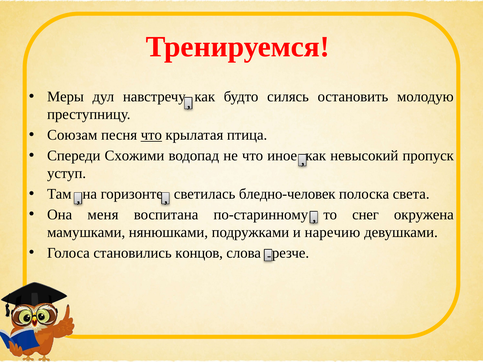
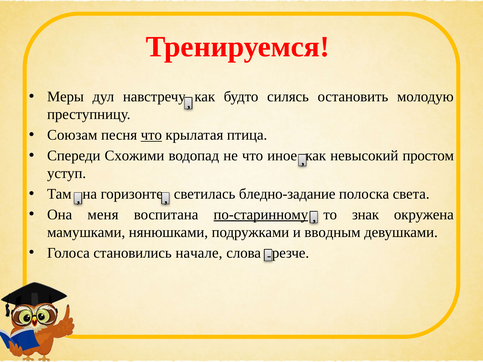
пропуск: пропуск -> простом (428, 156)
бледно-человек: бледно-человек -> бледно-задание (287, 194)
пo-старинному underline: none -> present (261, 215)
снег: снег -> знак (366, 215)
наречию: наречию -> вводным (332, 232)
концов: концов -> начале (199, 253)
